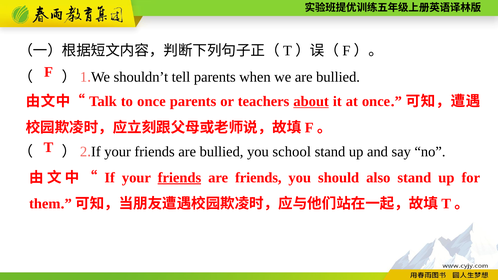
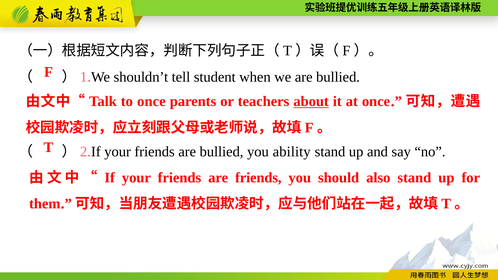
tell parents: parents -> student (215, 77)
school: school -> ability (292, 152)
friends underline: present -> none (179, 178)
